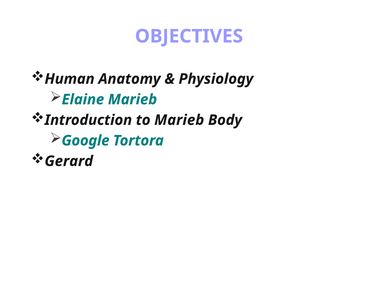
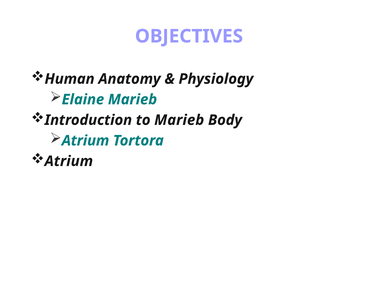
Google: Google -> Atrium (85, 141)
Gerard: Gerard -> Atrium (69, 161)
